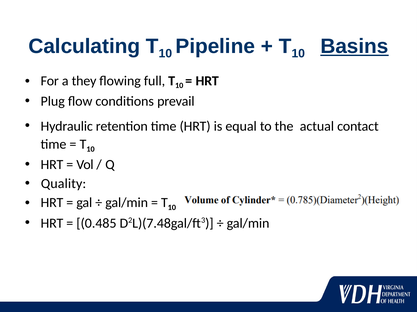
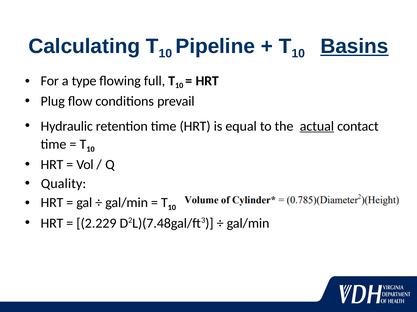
they: they -> type (84, 81)
actual underline: none -> present (317, 126)
0.485: 0.485 -> 2.229 (96, 224)
